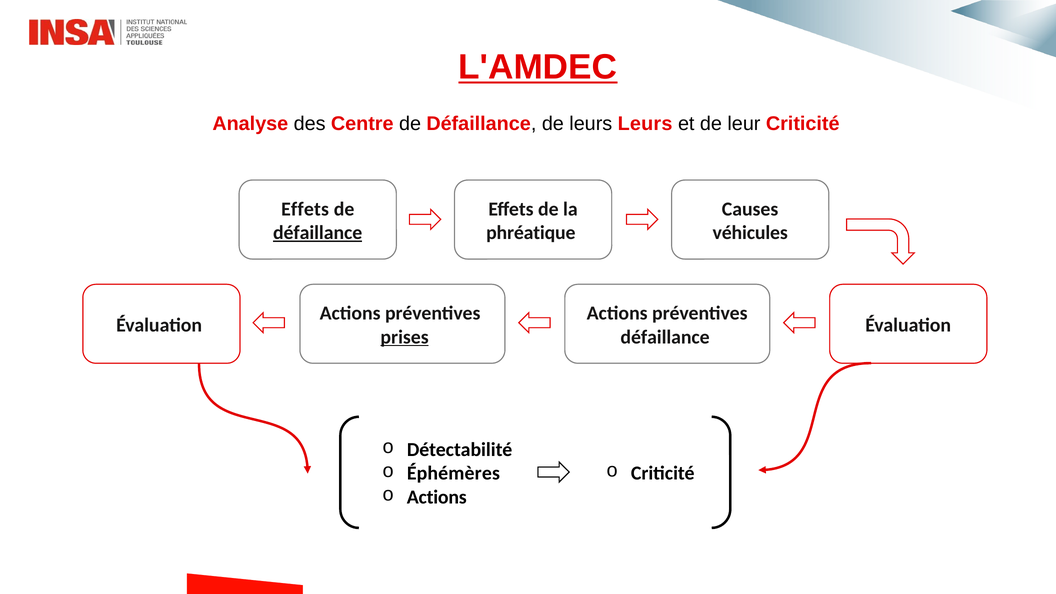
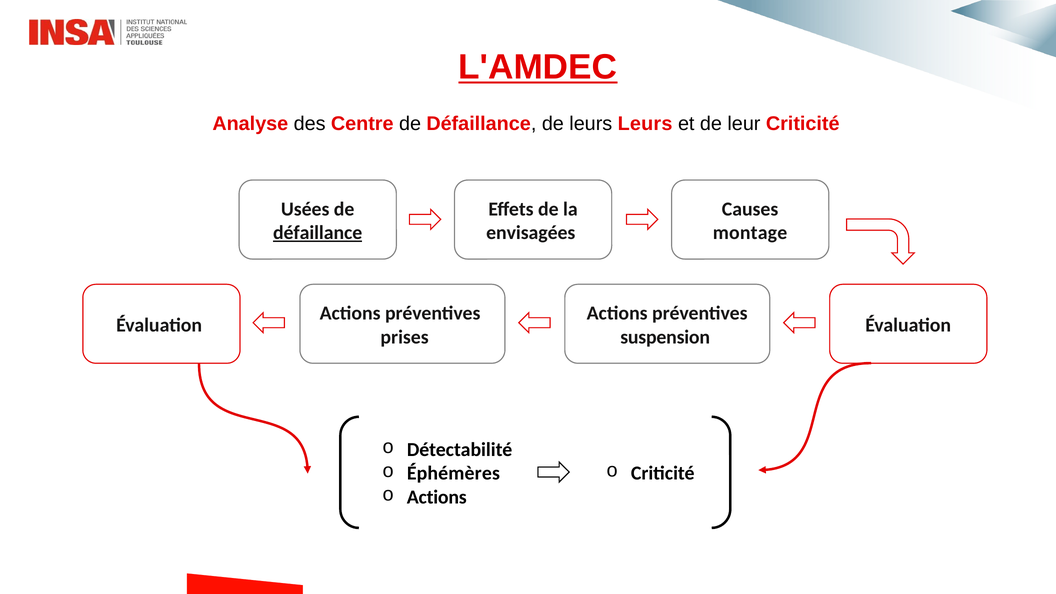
Effets: Effets -> Usées (305, 209)
phréatique: phréatique -> envisagées (531, 233)
véhicules: véhicules -> montage (750, 233)
prises underline: present -> none (405, 337)
défaillance: défaillance -> suspension (665, 337)
